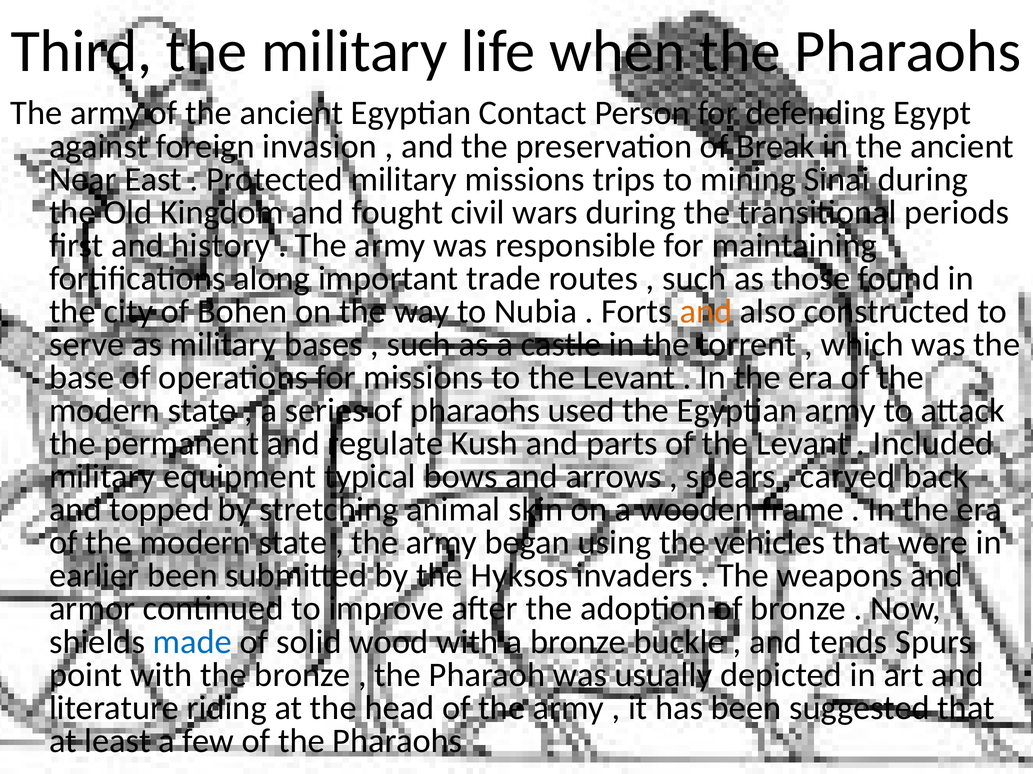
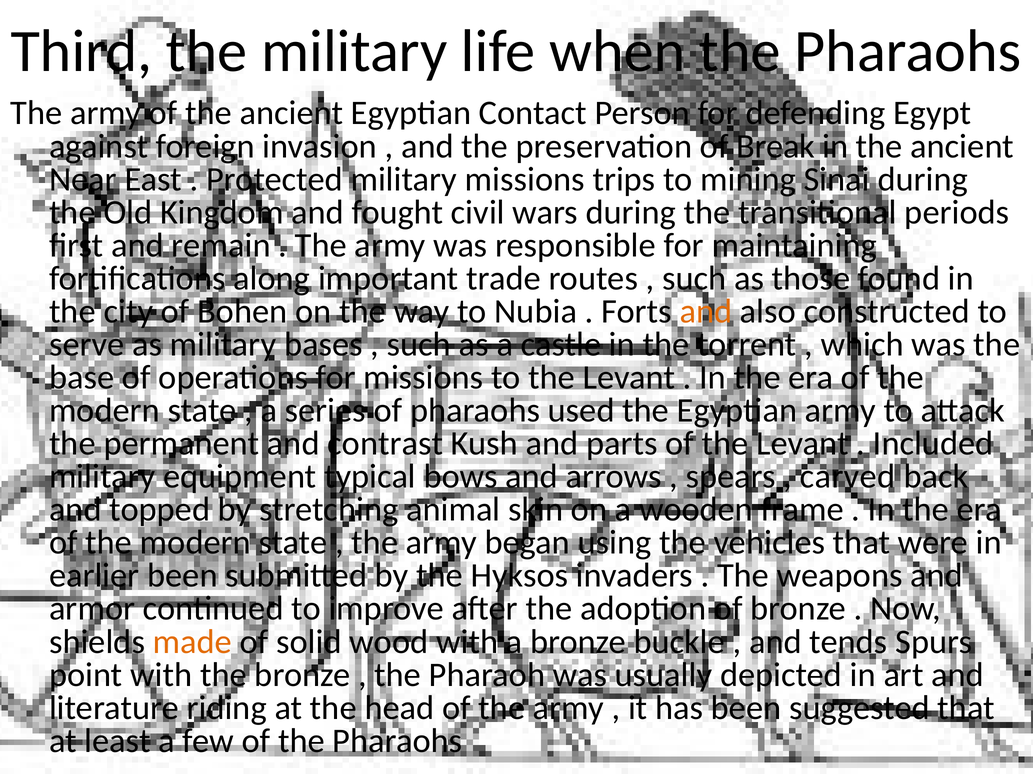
history: history -> remain (221, 245)
regulate: regulate -> contrast (385, 444)
made colour: blue -> orange (192, 642)
